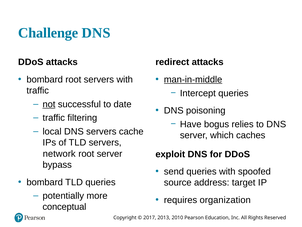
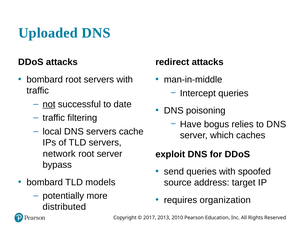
Challenge: Challenge -> Uploaded (48, 33)
man-in-middle underline: present -> none (193, 79)
D queries: queries -> models (100, 182)
conceptual: conceptual -> distributed (64, 206)
